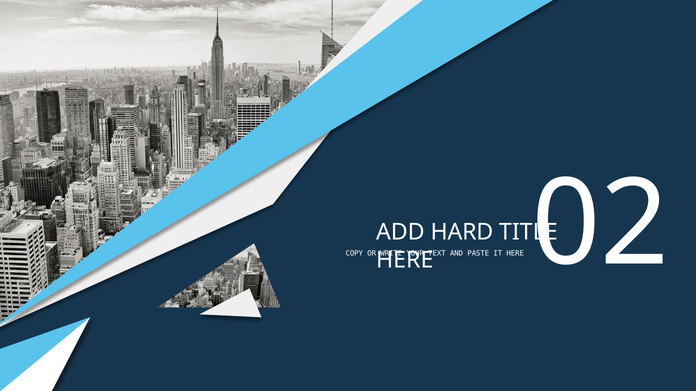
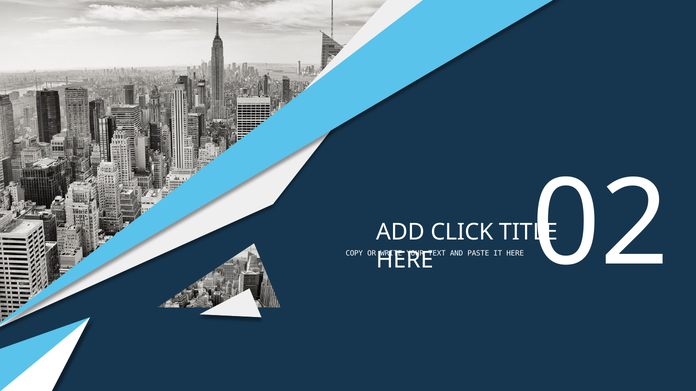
HARD: HARD -> CLICK (462, 233)
